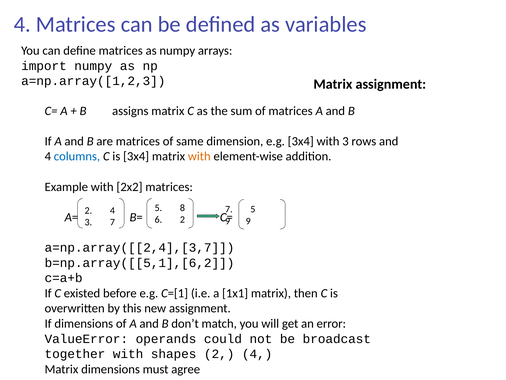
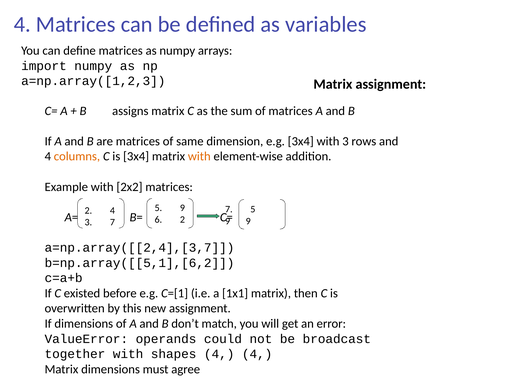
columns colour: blue -> orange (77, 156)
8: 8 -> 9 (182, 208)
shapes 2: 2 -> 4 (219, 354)
